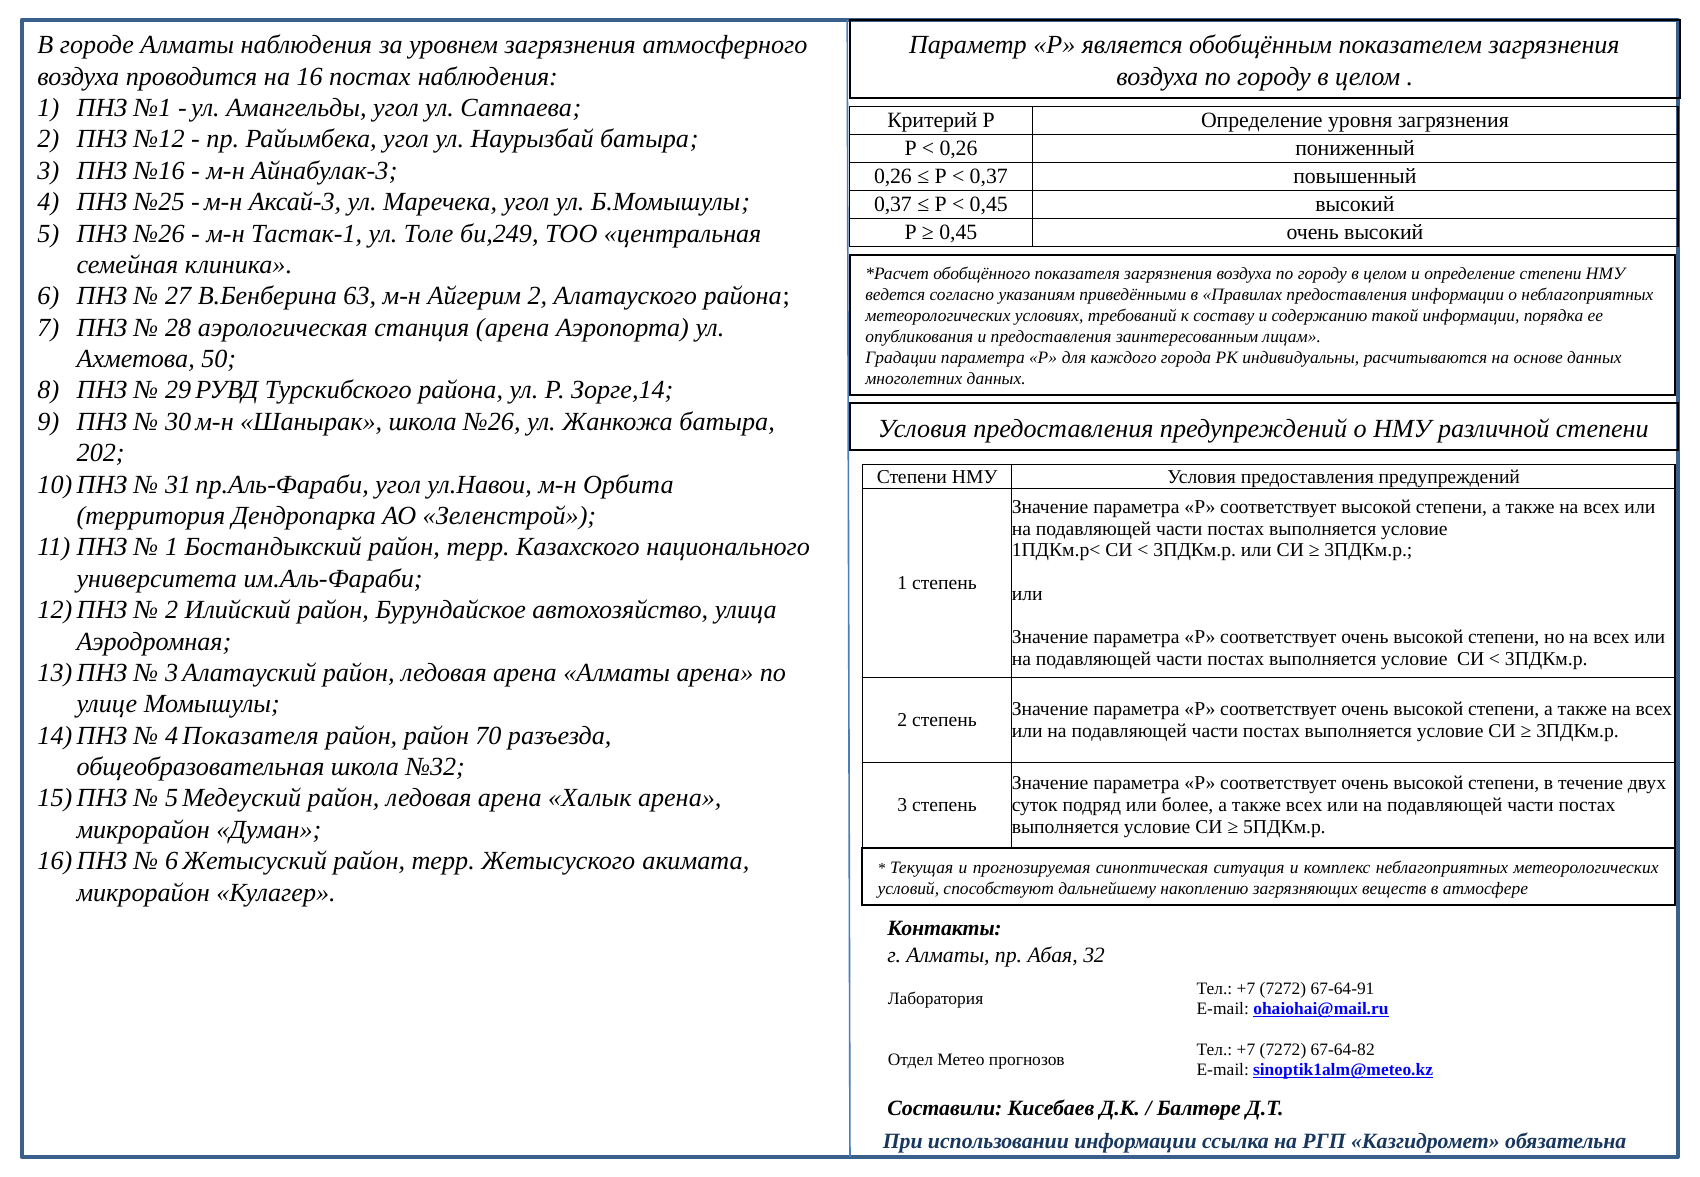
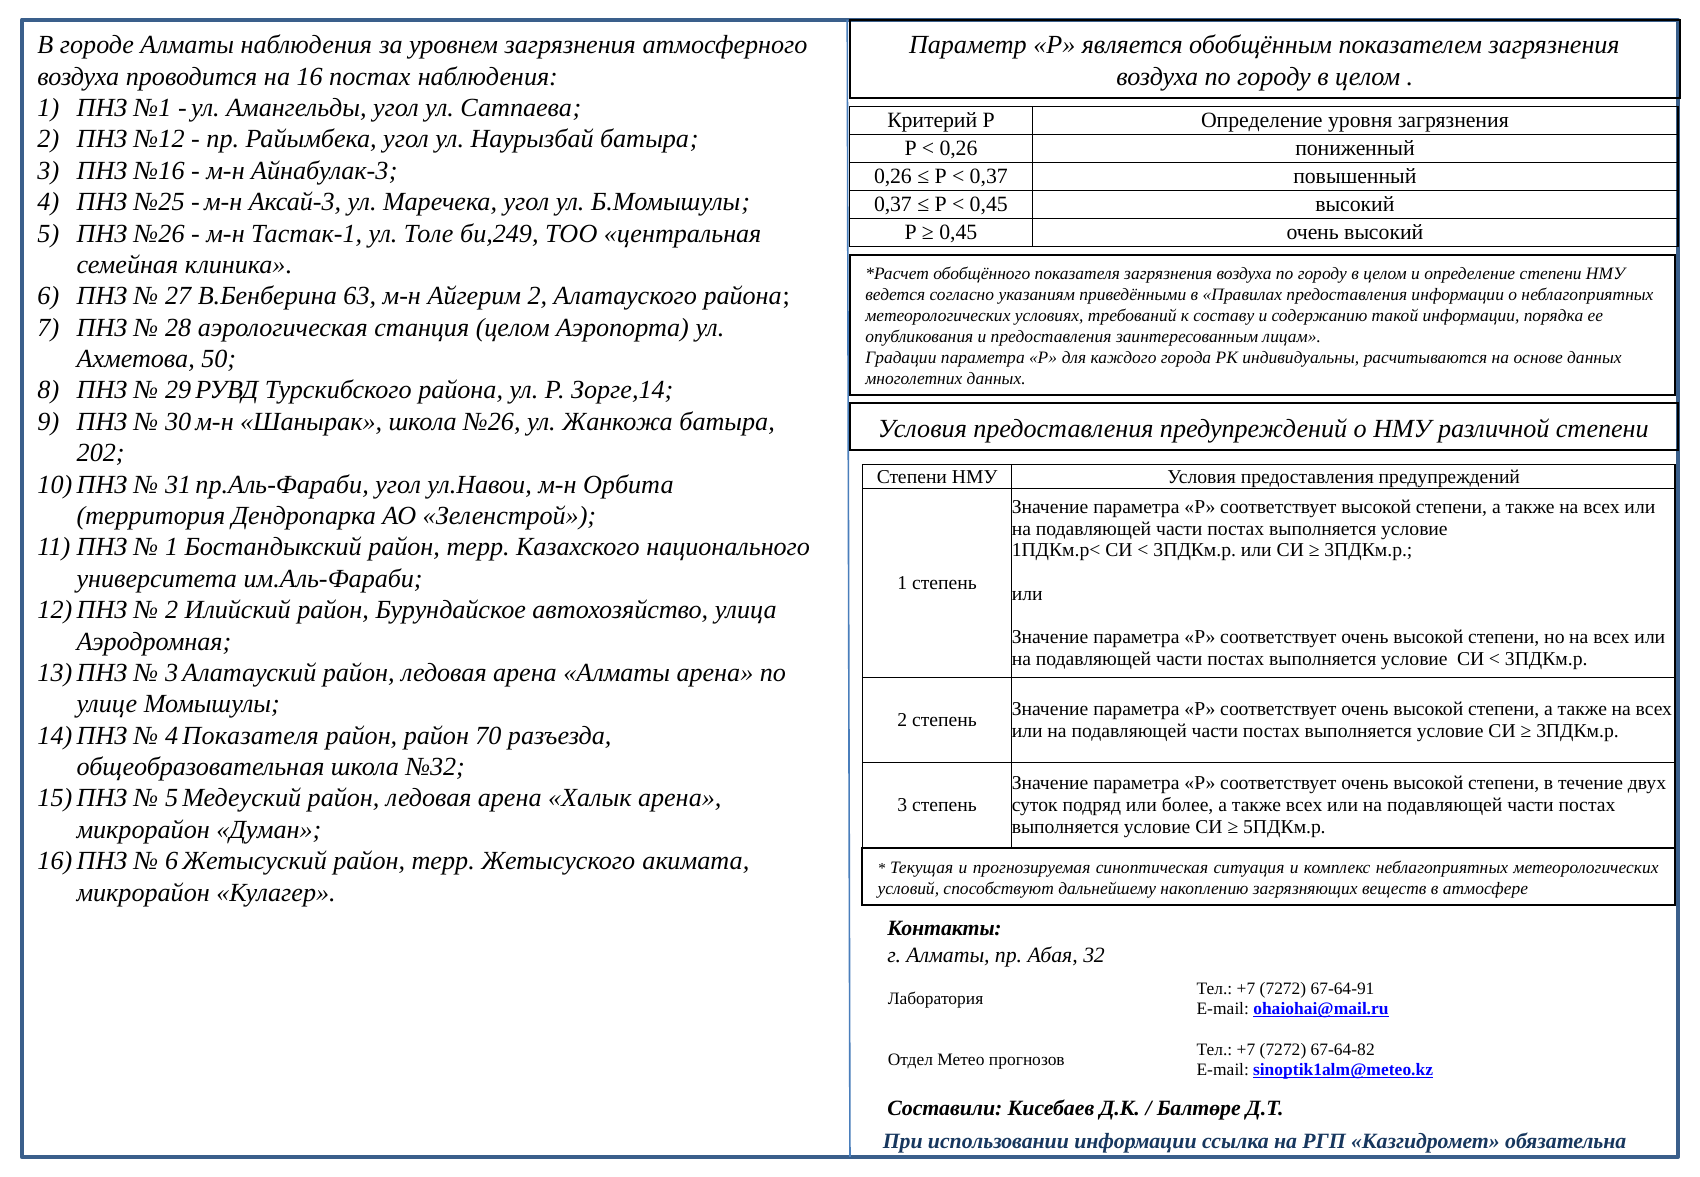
станция арена: арена -> целом (513, 328)
